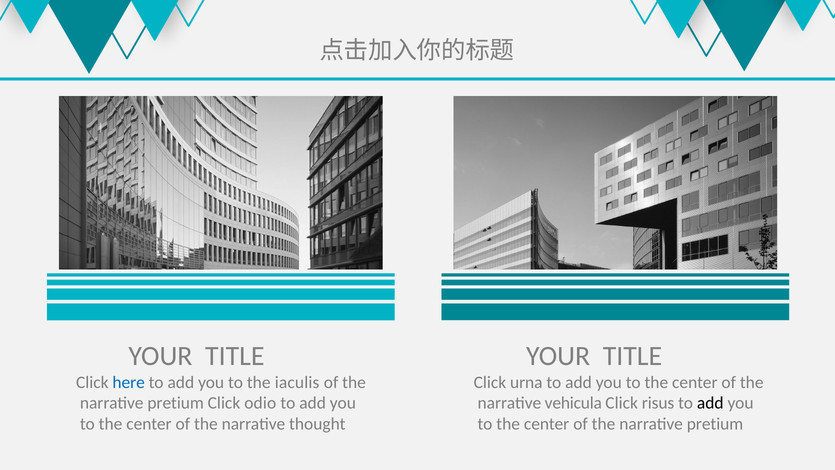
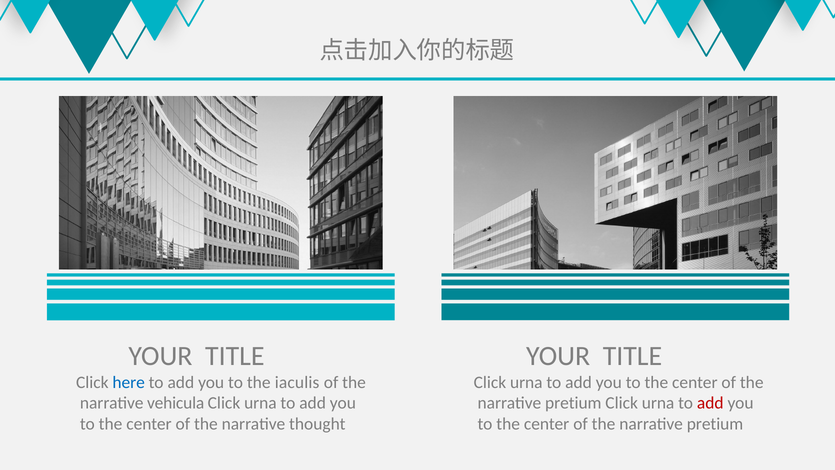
pretium: pretium -> vehicula (176, 403)
odio: odio -> urna (260, 403)
vehicula: vehicula -> pretium (573, 403)
risus: risus -> urna (658, 403)
add colour: black -> red (710, 403)
